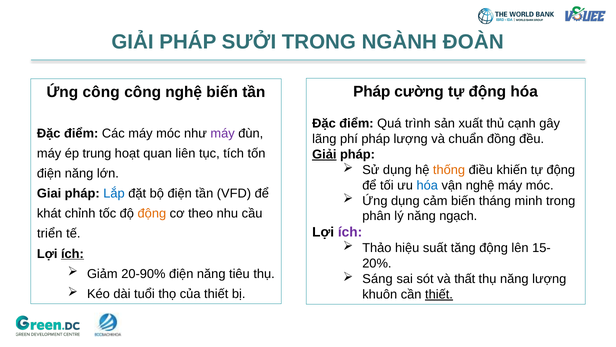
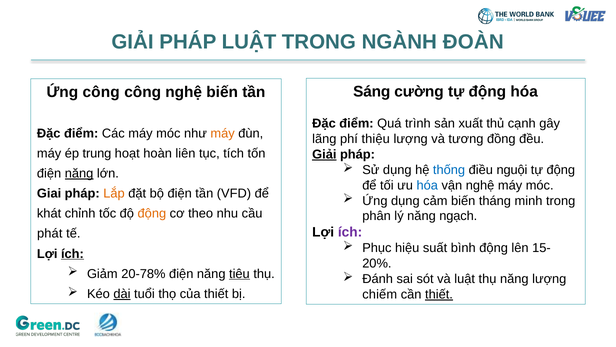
PHÁP SƯỞI: SƯỞI -> LUẬT (249, 42)
Pháp: Pháp -> Sáng (372, 91)
máy colour: purple -> orange (223, 133)
phí pháp: pháp -> thiệu (376, 139)
chuẩn: chuẩn -> tương (466, 139)
quan: quan -> hoàn (158, 153)
thống colour: orange -> blue (449, 170)
khiến: khiến -> nguội (512, 170)
năng underline: none -> present (79, 173)
Lắp colour: blue -> orange (114, 193)
triển: triển -> phát (50, 233)
Thảo: Thảo -> Phục (377, 248)
tăng: tăng -> bình (463, 248)
20-90%: 20-90% -> 20-78% (143, 273)
tiêu underline: none -> present (239, 273)
Sáng: Sáng -> Đánh (378, 279)
và thất: thất -> luật (465, 279)
dài underline: none -> present (122, 293)
khuôn: khuôn -> chiếm (380, 294)
